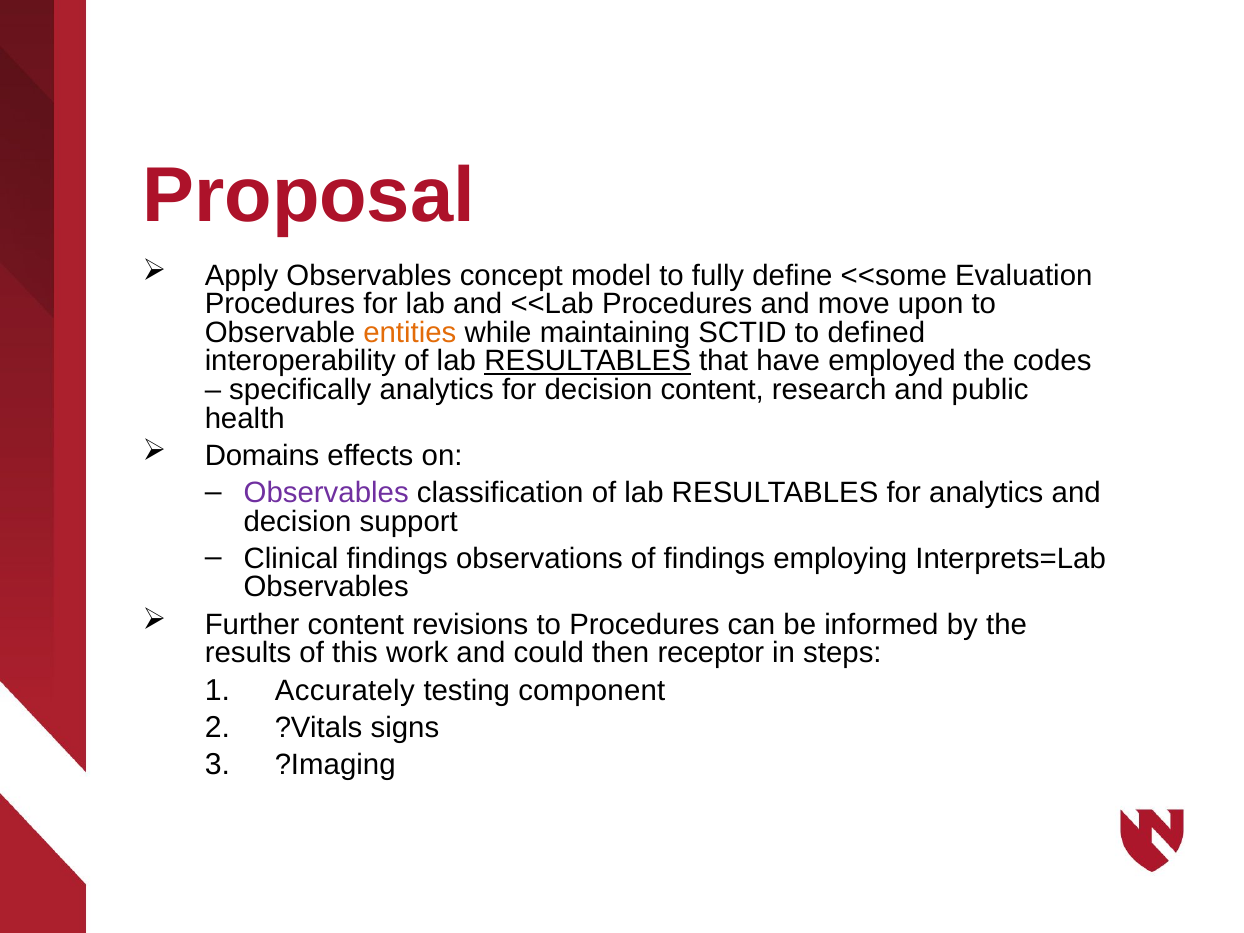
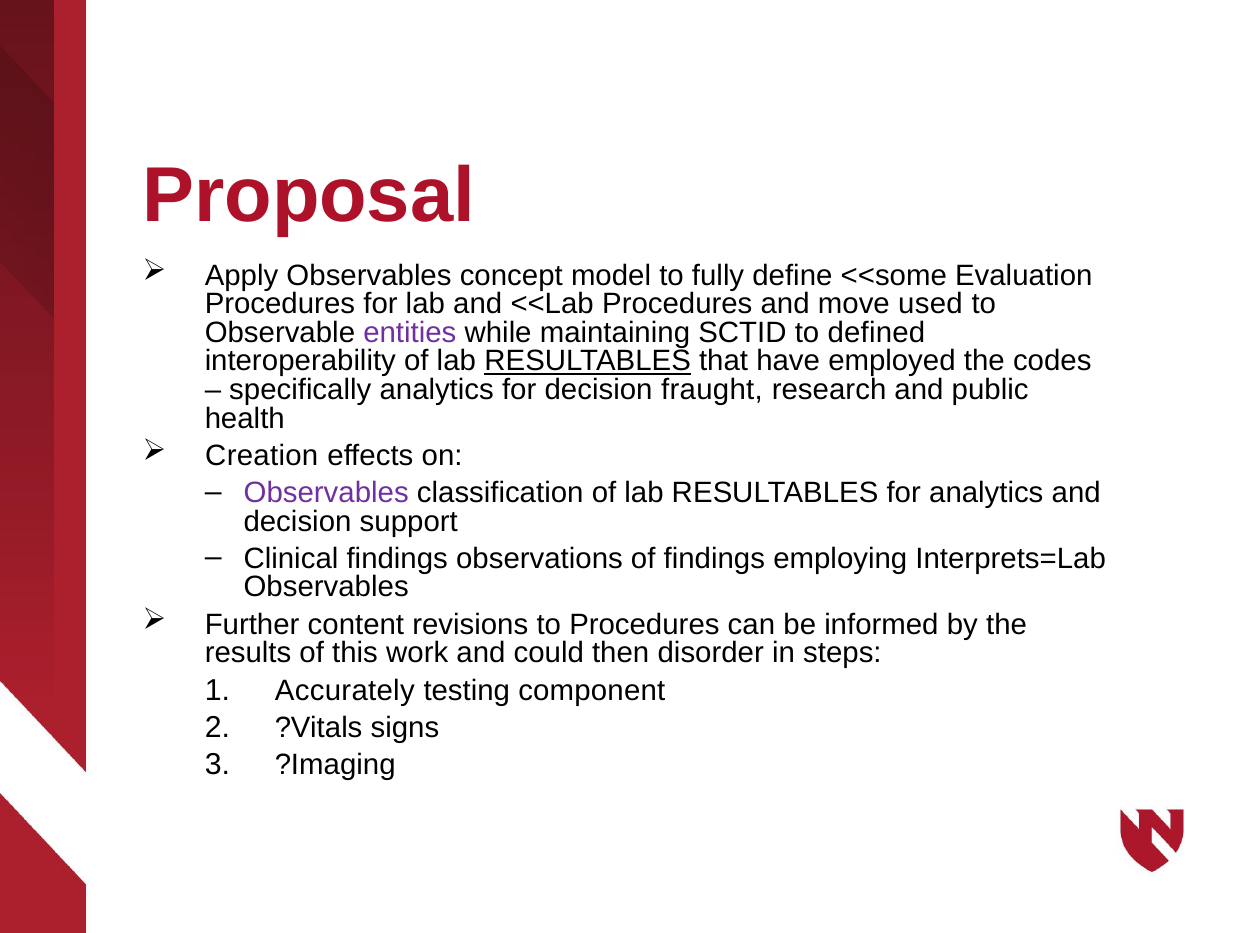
upon: upon -> used (931, 304)
entities colour: orange -> purple (410, 333)
decision content: content -> fraught (712, 390)
Domains: Domains -> Creation (262, 456)
receptor: receptor -> disorder (711, 653)
